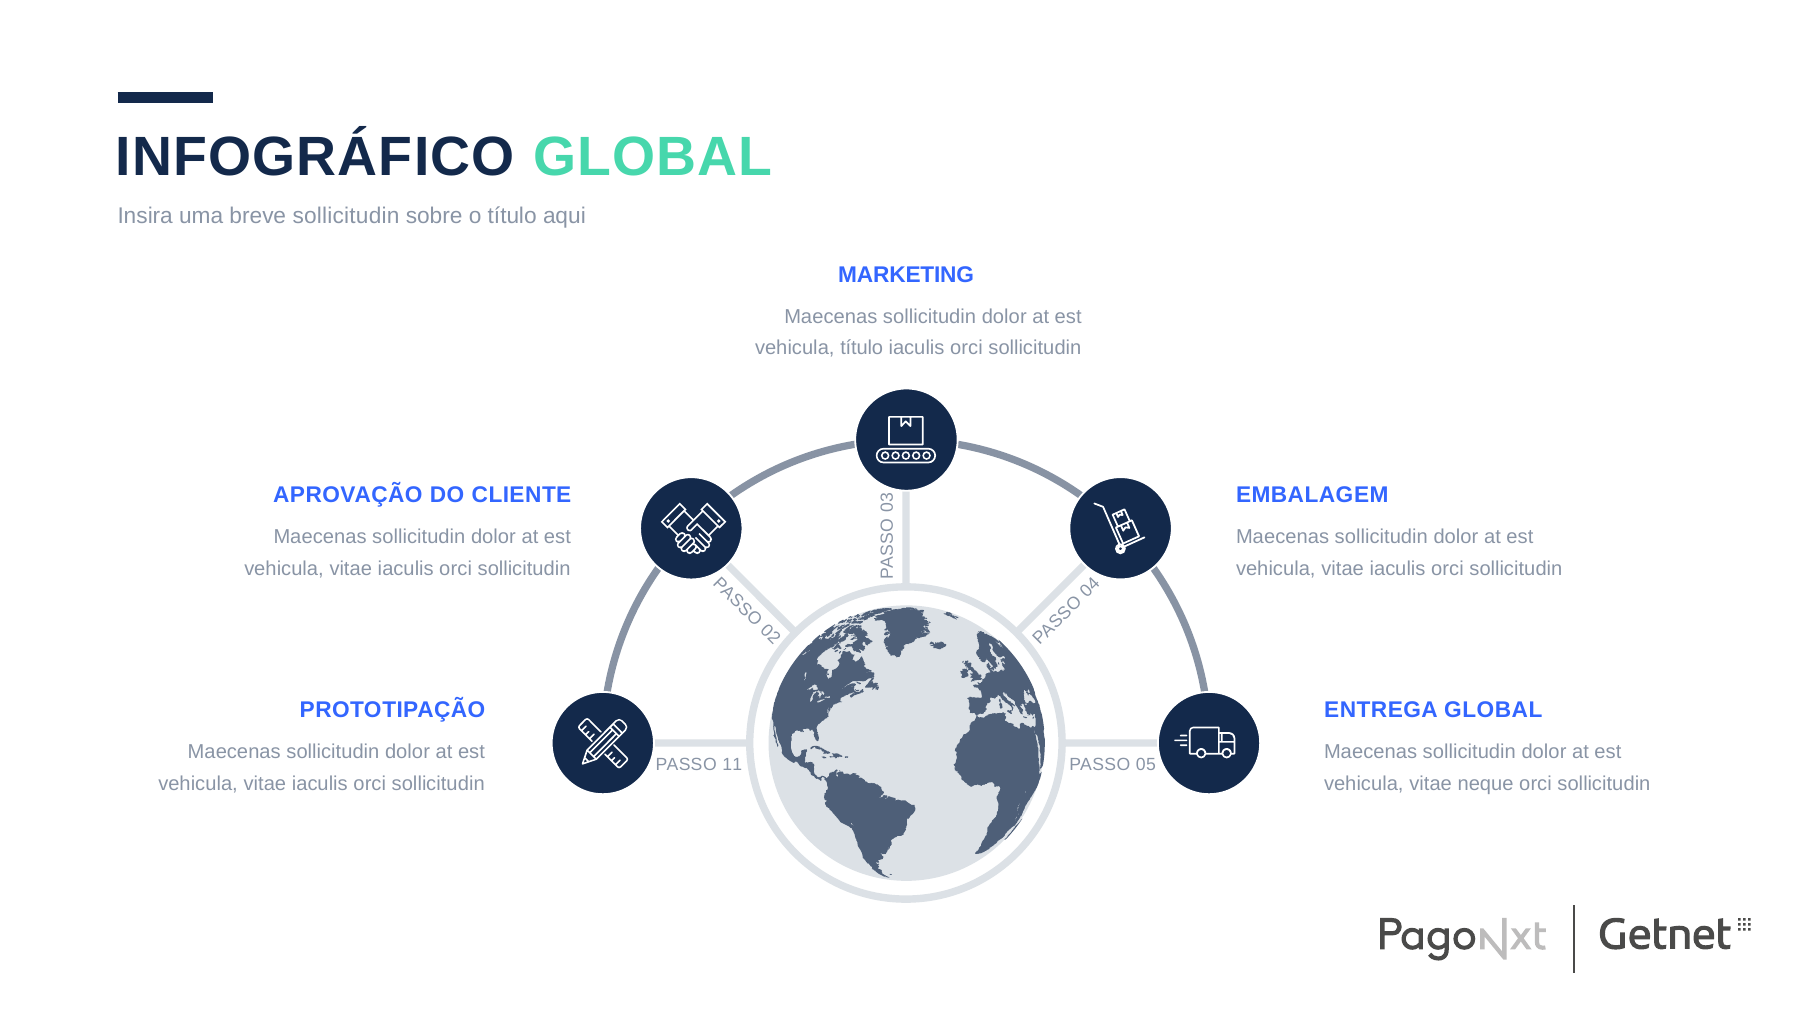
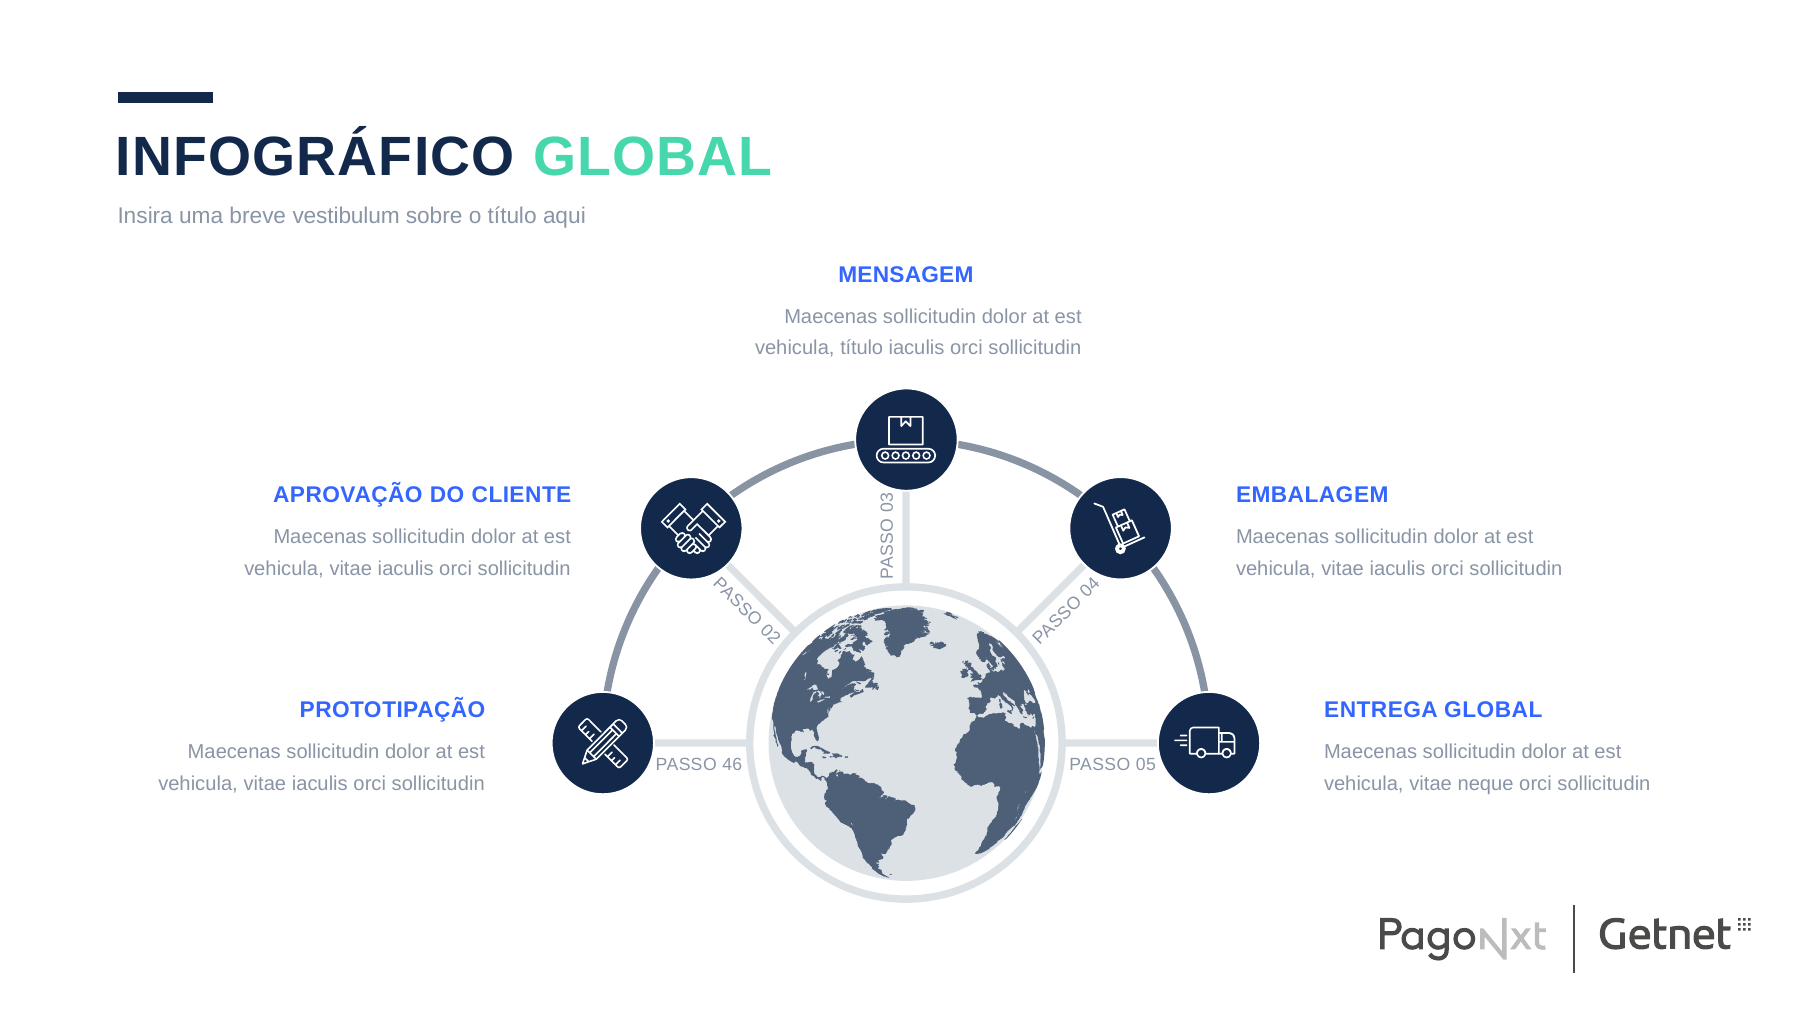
breve sollicitudin: sollicitudin -> vestibulum (346, 216)
MARKETING: MARKETING -> MENSAGEM (906, 275)
11: 11 -> 46 (732, 765)
